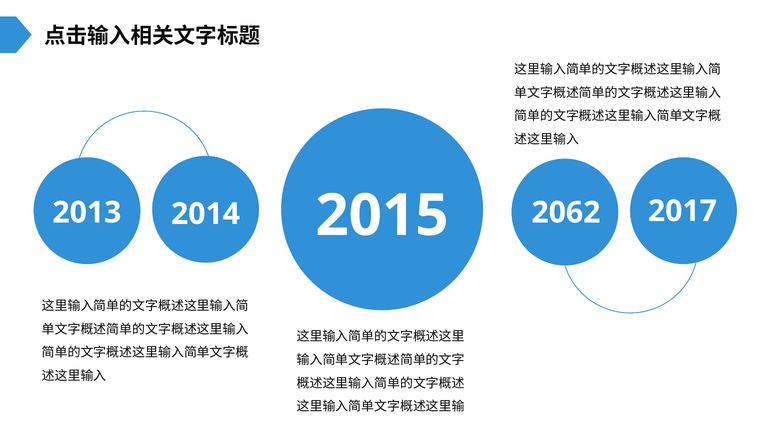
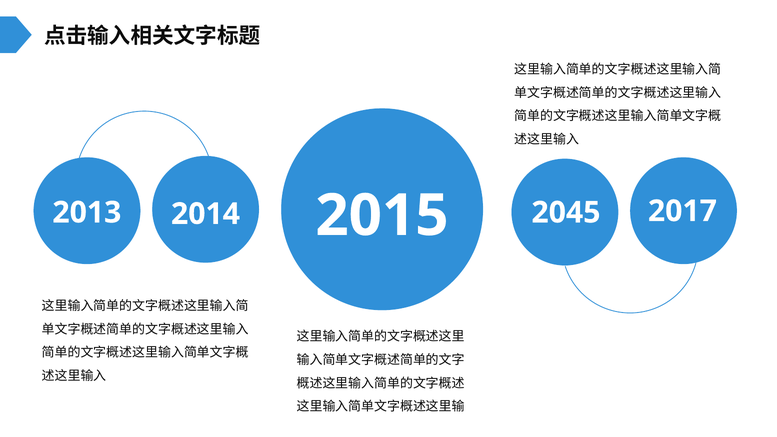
2062: 2062 -> 2045 (566, 213)
